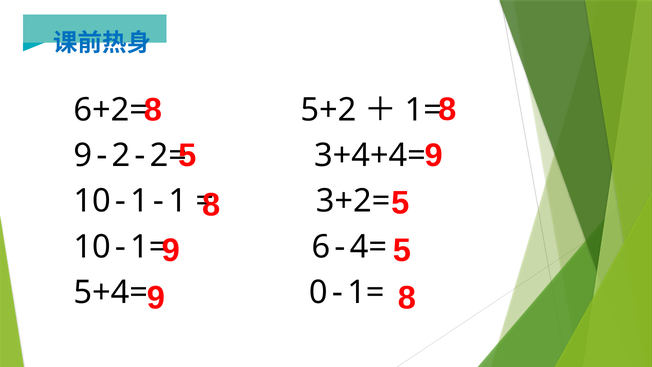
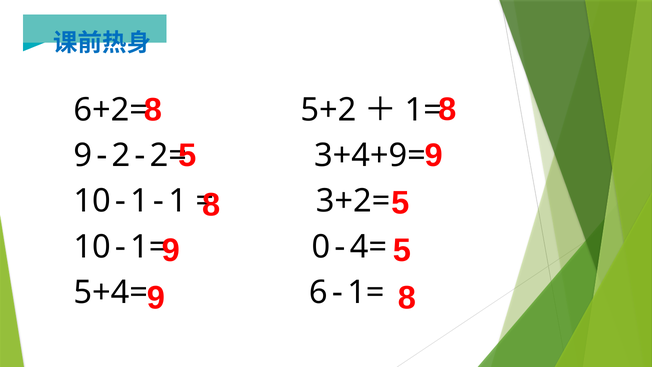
3+4+4=: 3+4+4= -> 3+4+9= (370, 155)
6: 6 -> 0 (321, 247)
0: 0 -> 6 (318, 292)
